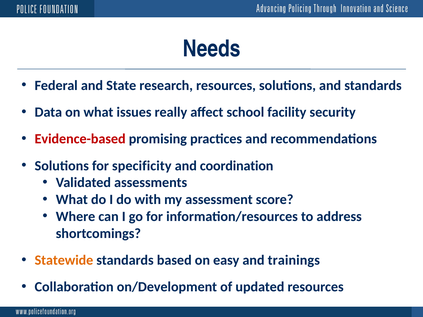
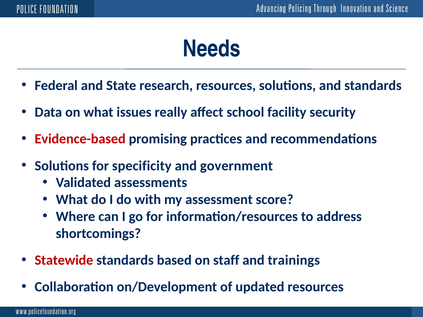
coordination: coordination -> government (236, 166)
Statewide colour: orange -> red (64, 260)
easy: easy -> staff (226, 260)
